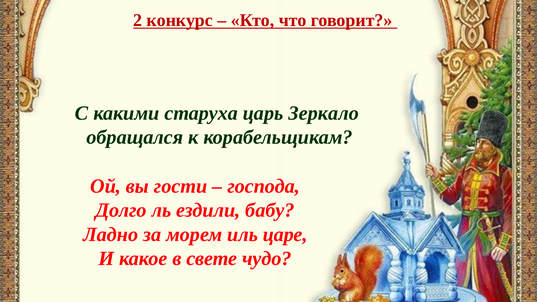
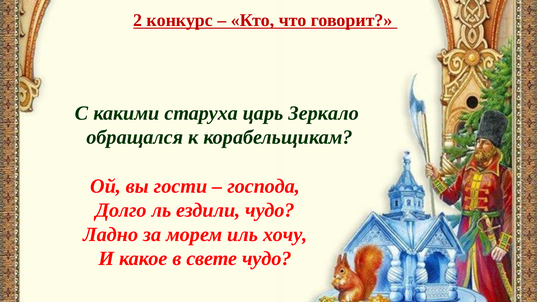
ездили бабу: бабу -> чудо (270, 210)
царе: царе -> хочу (285, 234)
